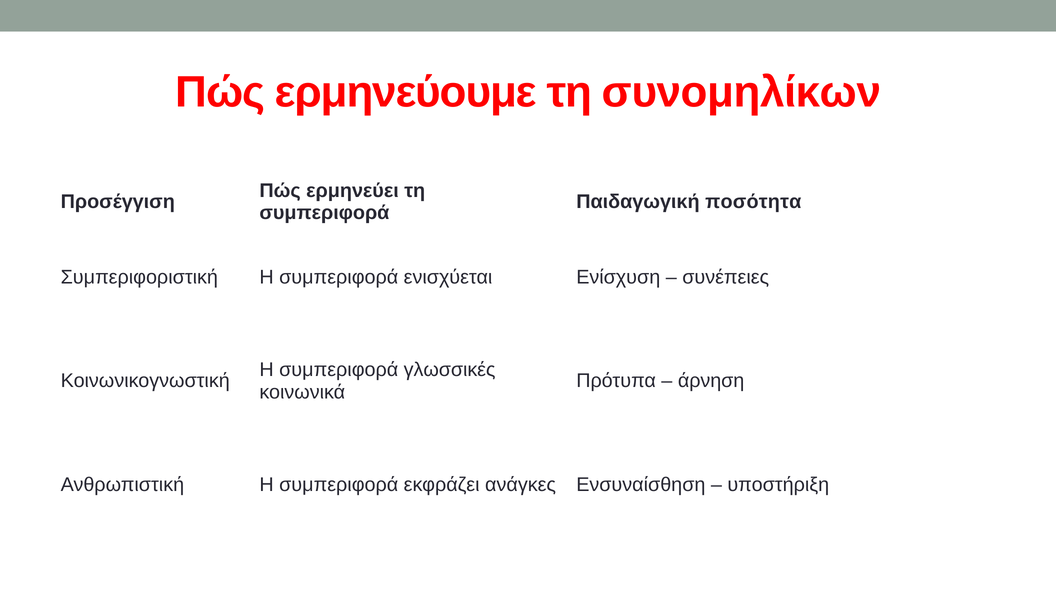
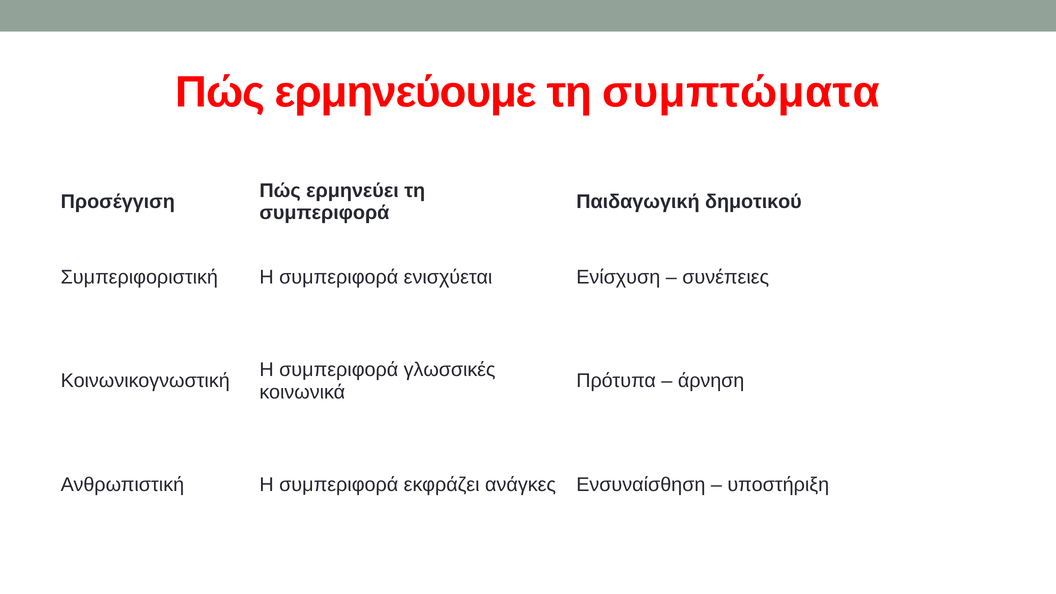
συνομηλίκων: συνομηλίκων -> συμπτώματα (741, 92)
ποσότητα: ποσότητα -> δημοτικού (753, 202)
